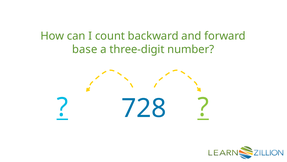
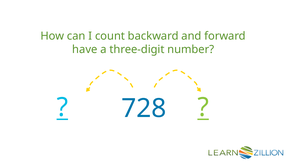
base: base -> have (85, 49)
